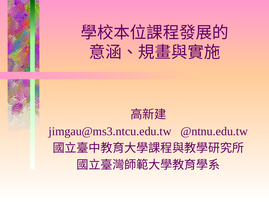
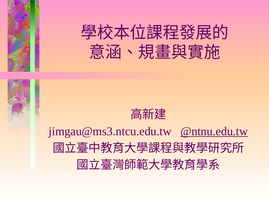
@ntnu.edu.tw underline: none -> present (214, 131)
